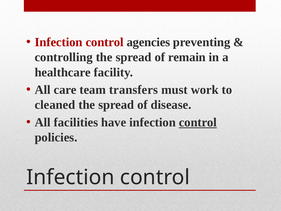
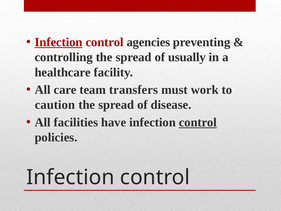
Infection underline: none -> present (59, 42)
remain: remain -> usually (187, 57)
cleaned: cleaned -> caution (55, 105)
